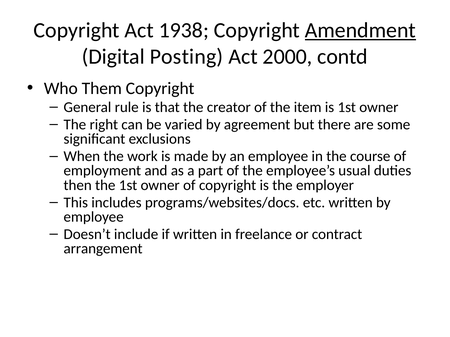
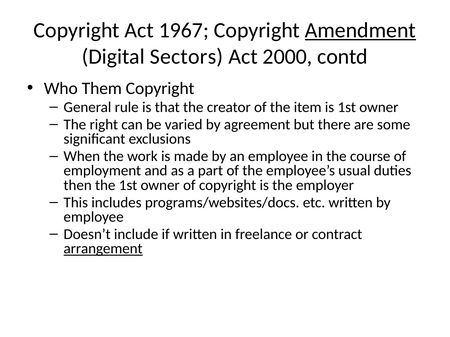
1938: 1938 -> 1967 (184, 30)
Posting: Posting -> Sectors (186, 57)
arrangement underline: none -> present (103, 249)
